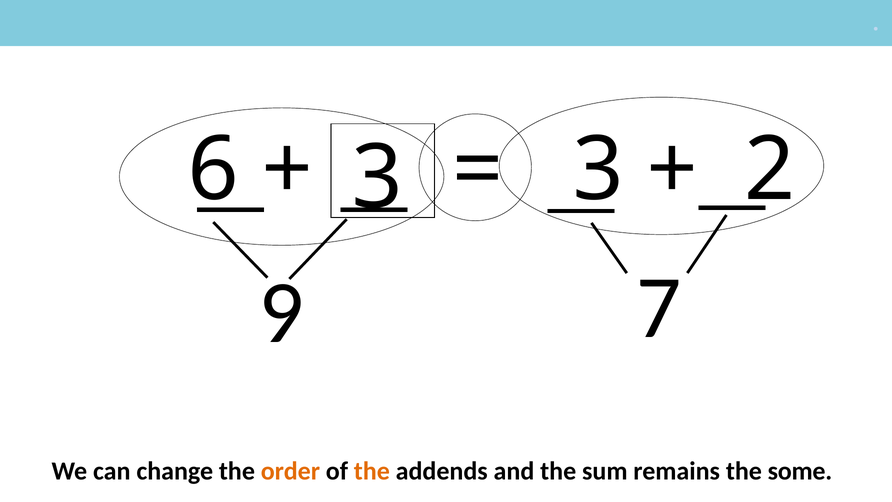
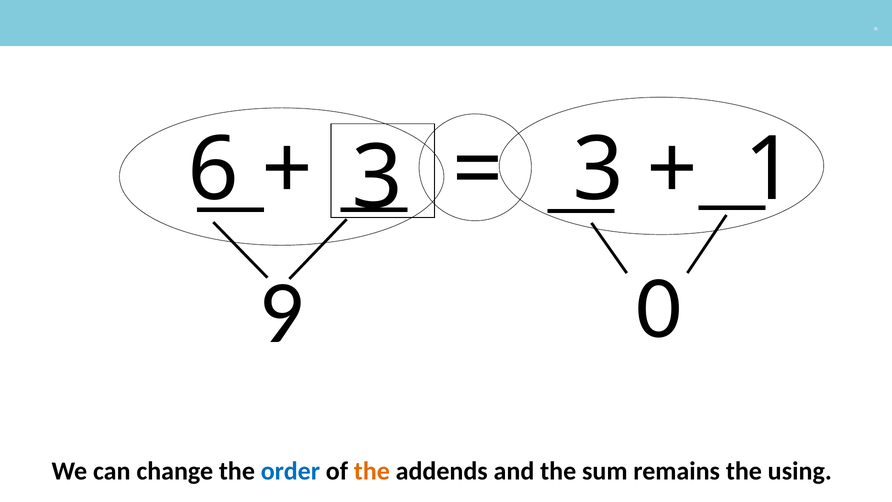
2: 2 -> 1 (770, 170)
7: 7 -> 0 (659, 307)
order colour: orange -> blue (290, 471)
some: some -> using (800, 471)
